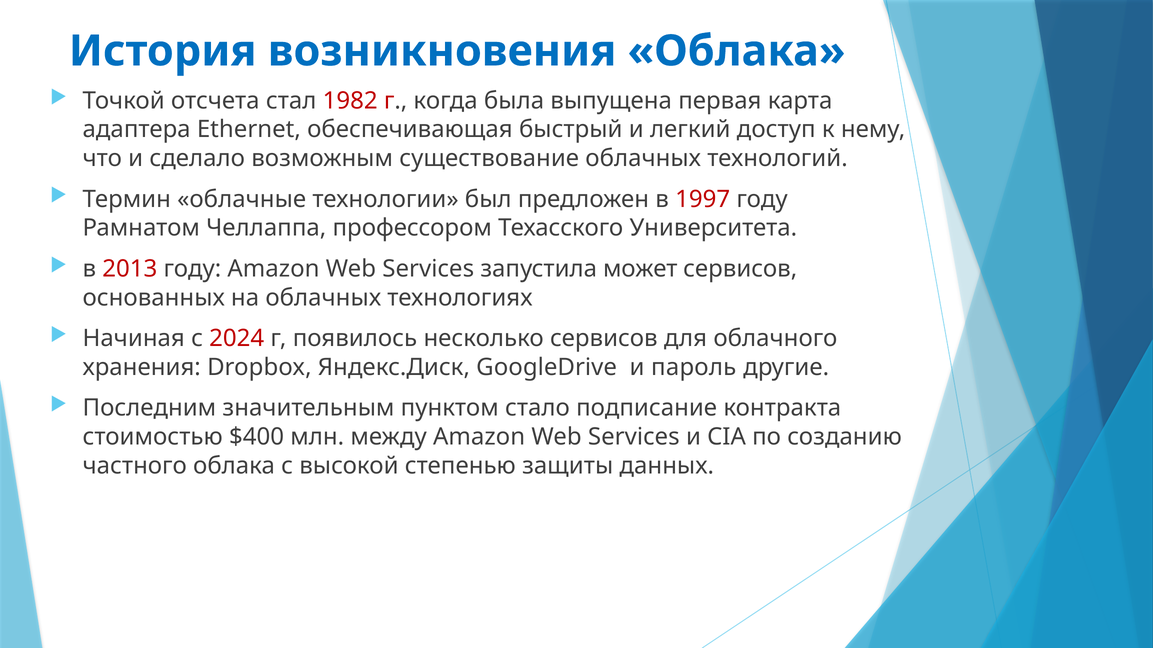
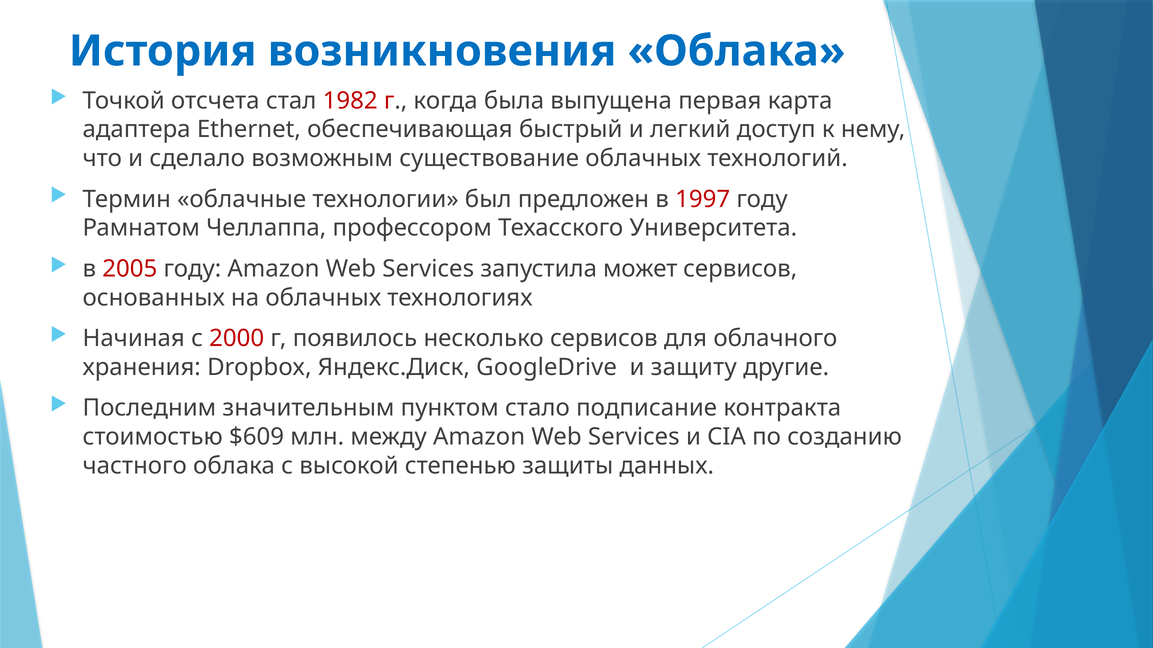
2013: 2013 -> 2005 (130, 269)
2024: 2024 -> 2000 (237, 339)
пароль: пароль -> защиту (694, 368)
$400: $400 -> $609 (257, 437)
